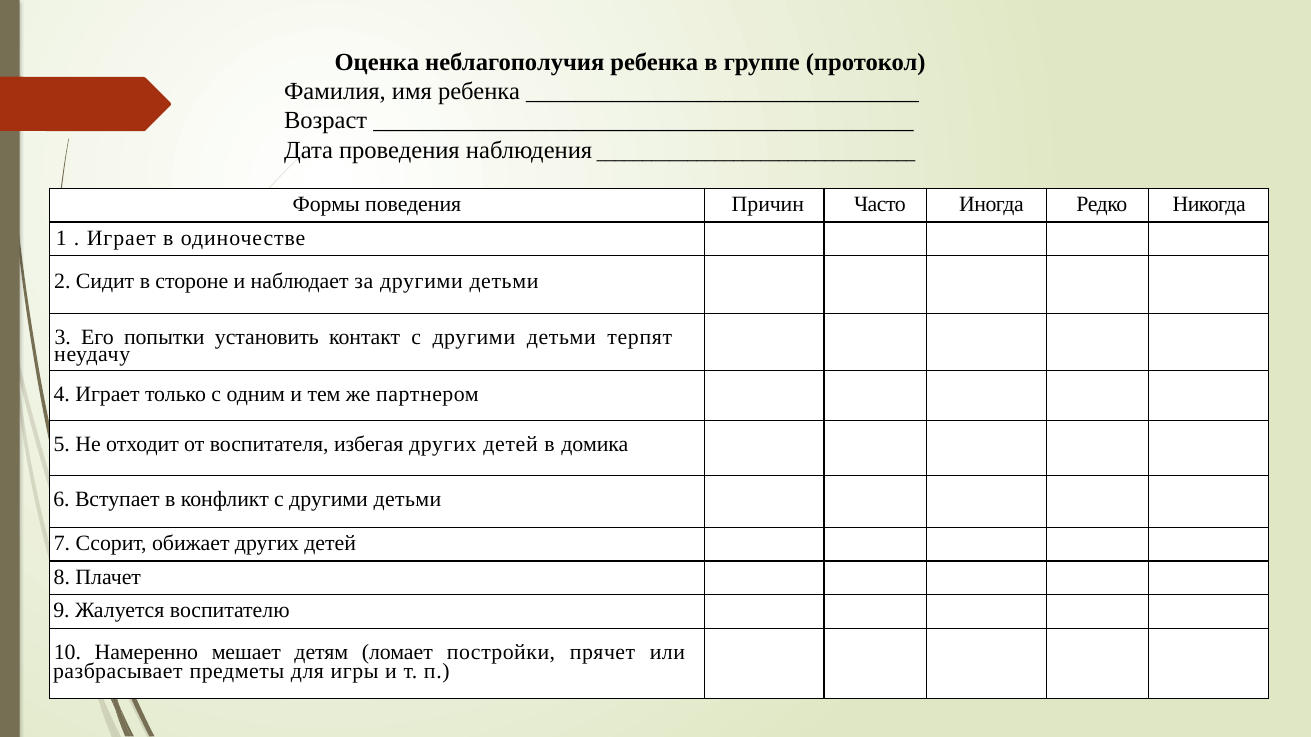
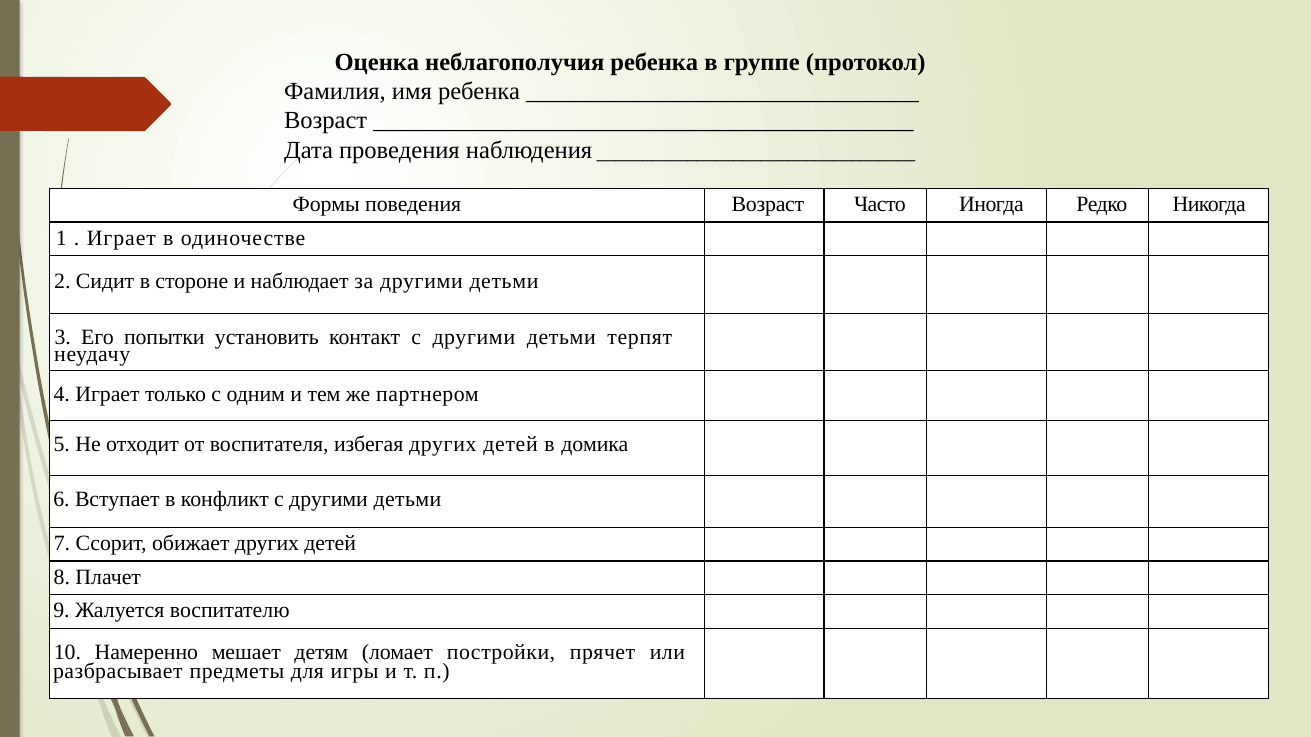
поведения Причин: Причин -> Возраст (768, 204)
